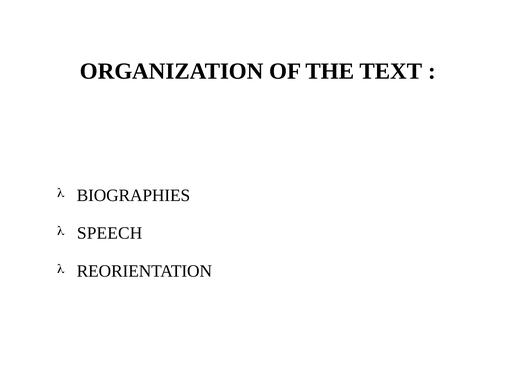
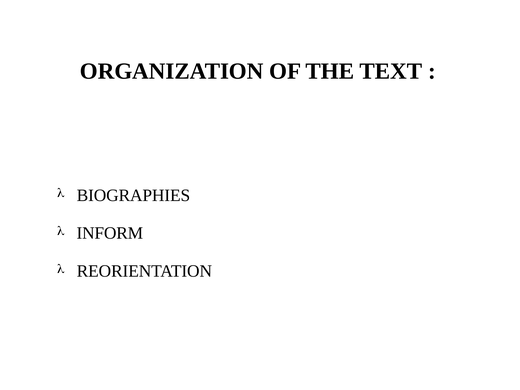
SPEECH: SPEECH -> INFORM (110, 233)
